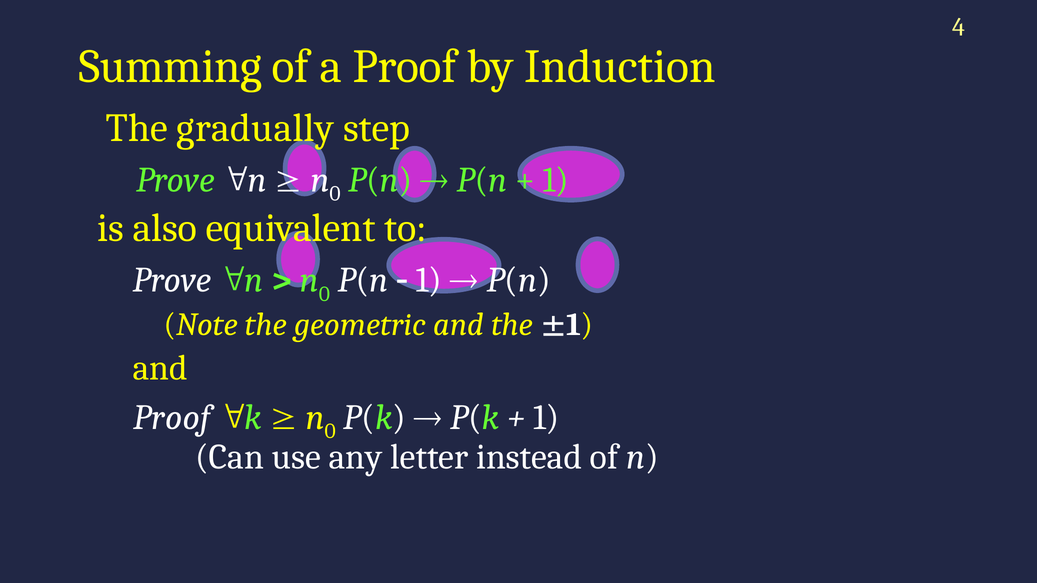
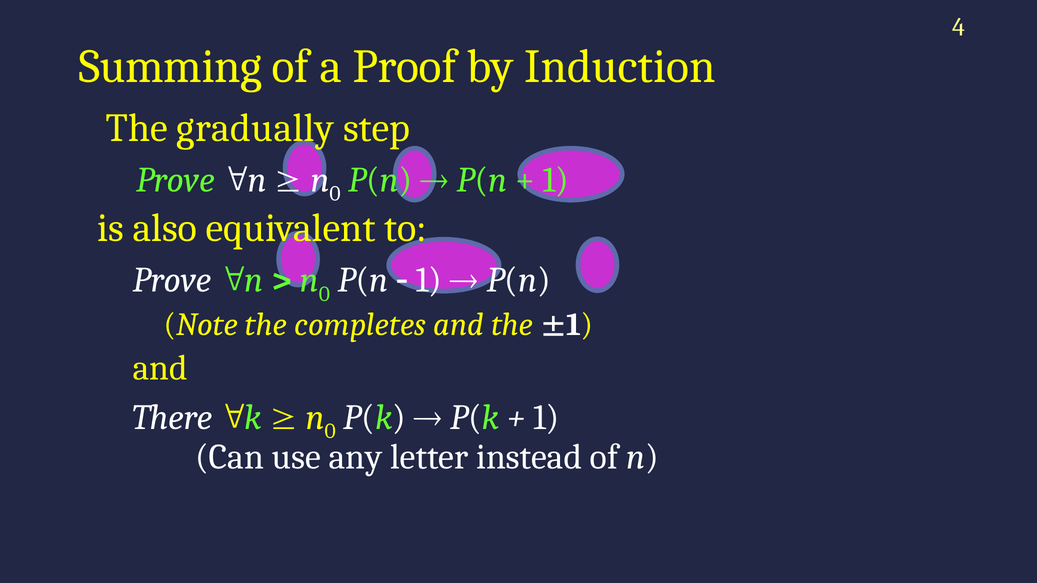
geometric: geometric -> completes (360, 325)
Proof: Proof -> There (172, 418)
